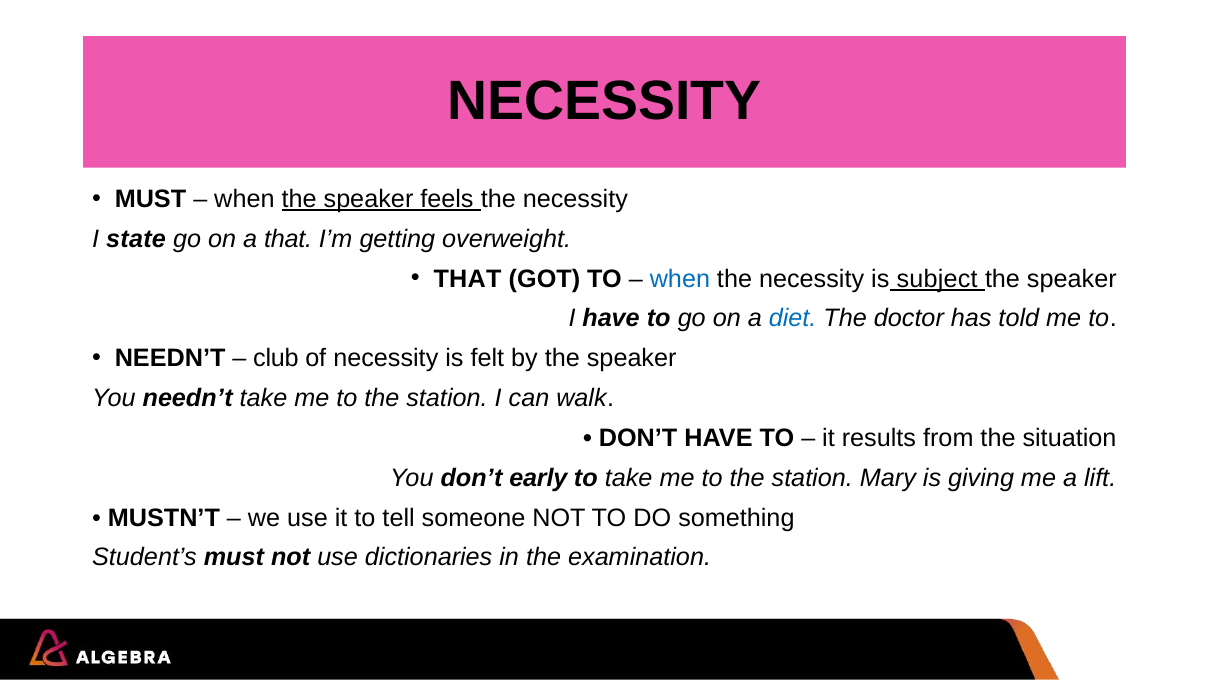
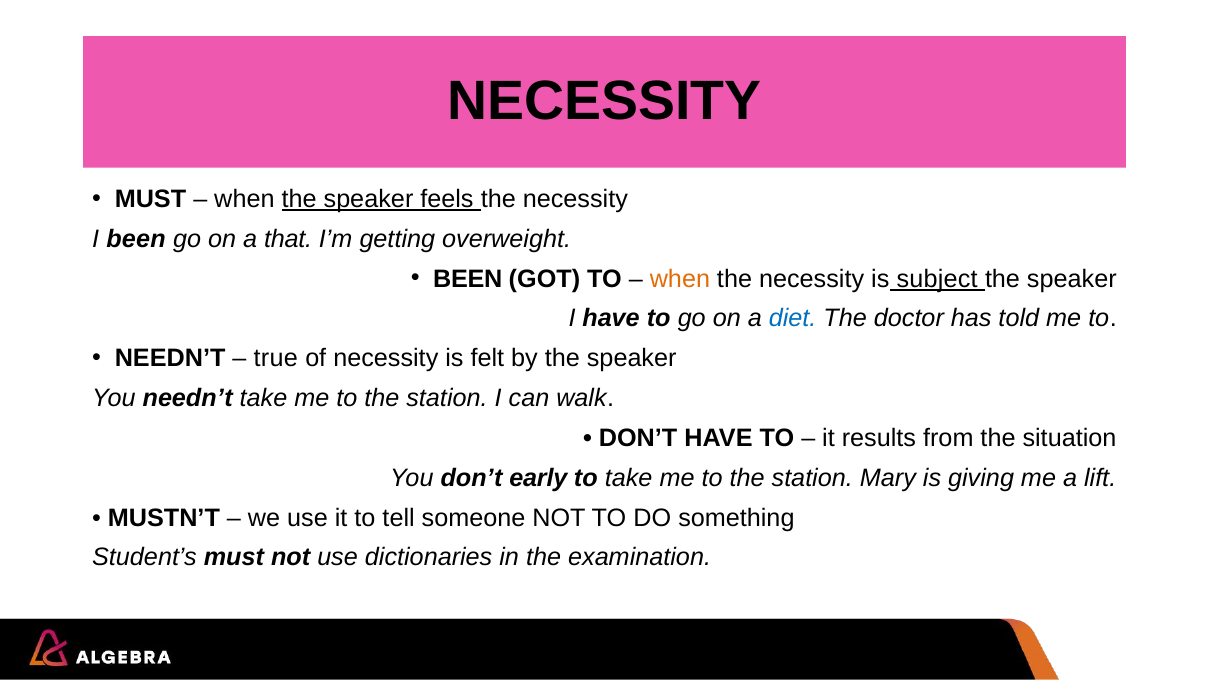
I state: state -> been (136, 239)
THAT: THAT -> BEEN (468, 279)
when colour: blue -> orange (680, 279)
club: club -> true (276, 358)
